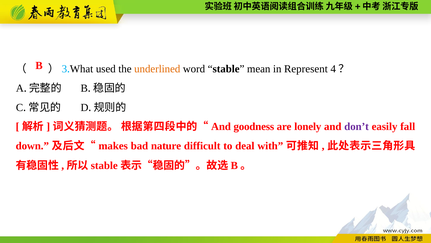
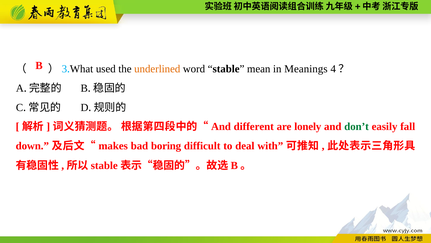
Represent: Represent -> Meanings (306, 69)
goodness: goodness -> different (254, 126)
don’t colour: purple -> green (357, 126)
nature: nature -> boring (166, 146)
